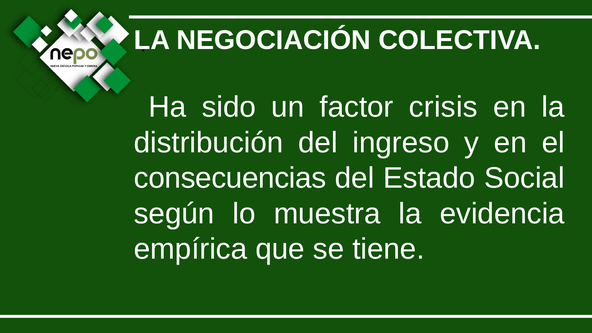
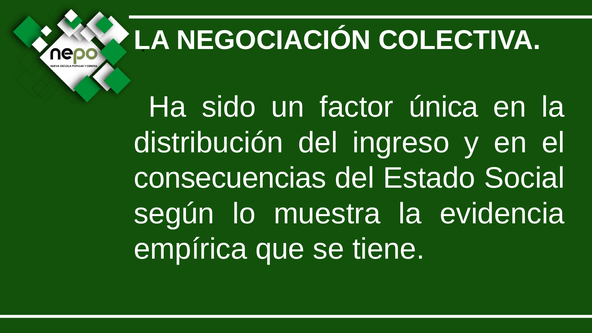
crisis: crisis -> única (444, 107)
